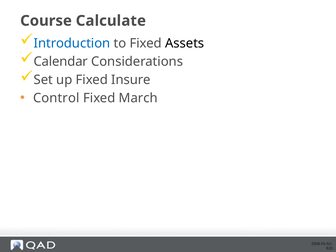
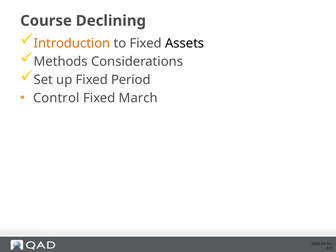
Calculate: Calculate -> Declining (111, 21)
Introduction colour: blue -> orange (72, 43)
Calendar: Calendar -> Methods (61, 62)
Insure: Insure -> Period (131, 80)
